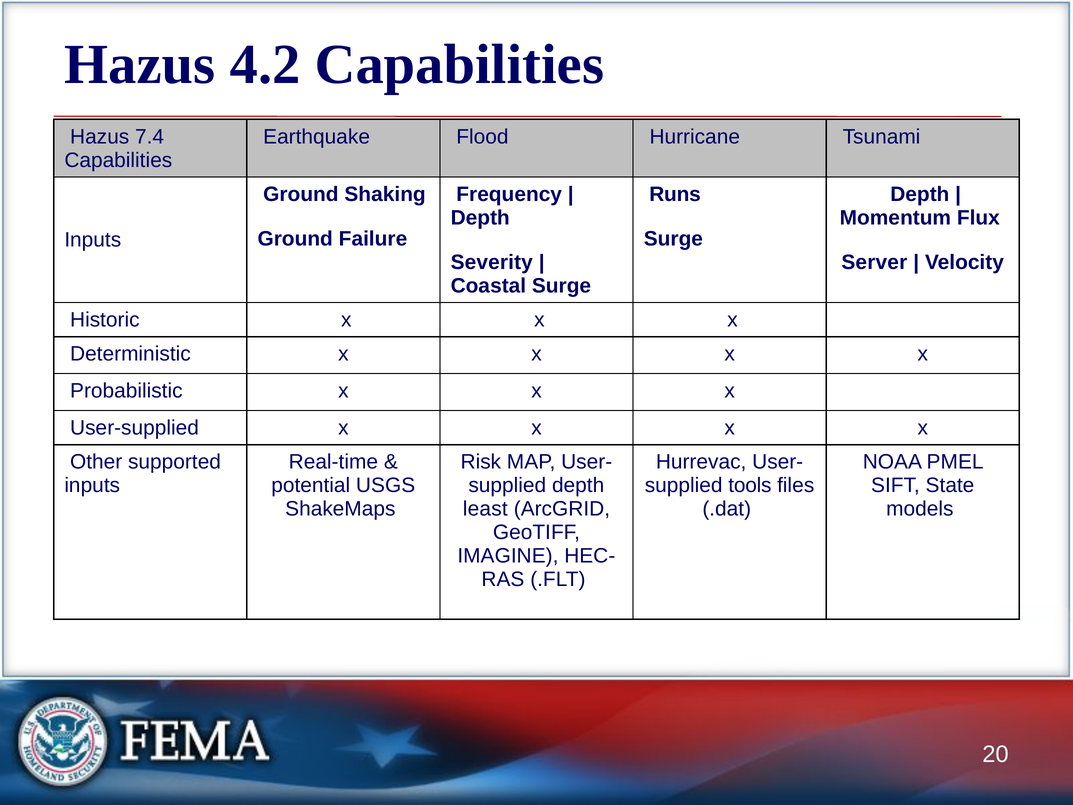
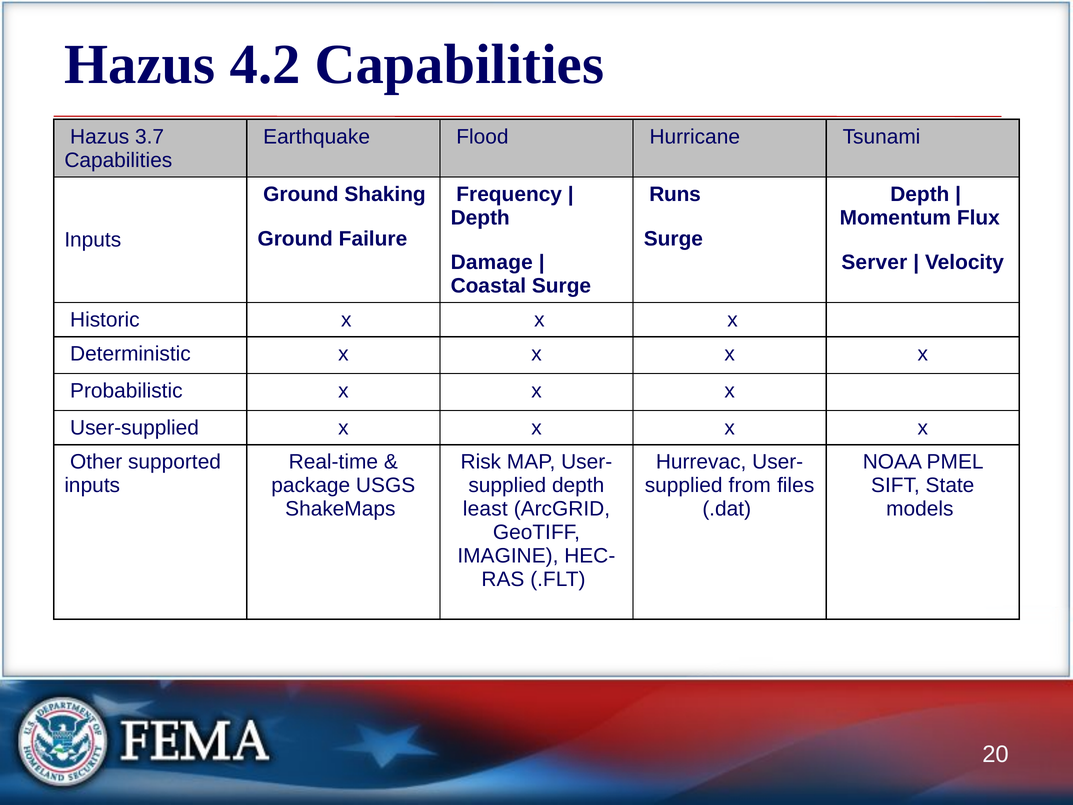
7.4: 7.4 -> 3.7 (150, 137)
Severity: Severity -> Damage (492, 262)
potential: potential -> package (311, 485)
tools: tools -> from (750, 485)
